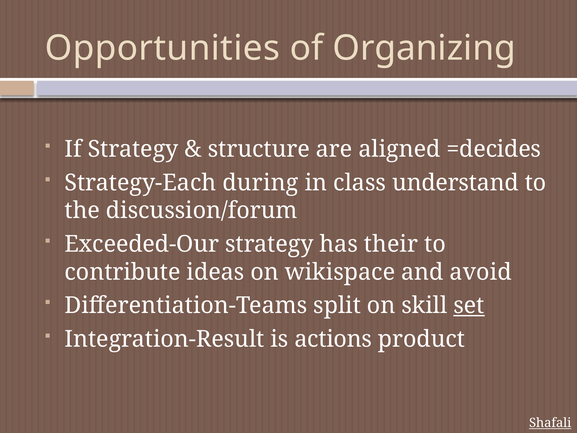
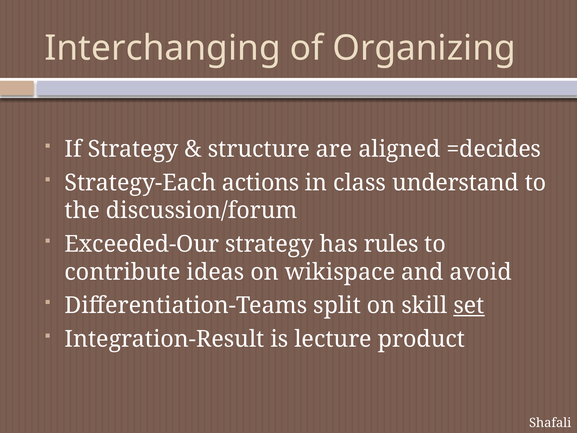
Opportunities: Opportunities -> Interchanging (163, 48)
during: during -> actions (261, 183)
their: their -> rules (391, 244)
actions: actions -> lecture (333, 339)
Shafali underline: present -> none (550, 423)
